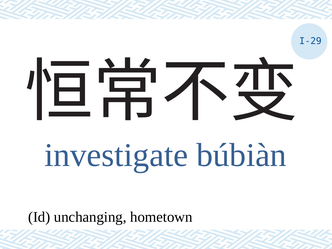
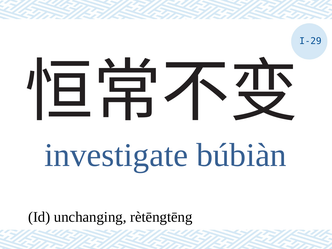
hometown: hometown -> rètēngtēng (161, 217)
